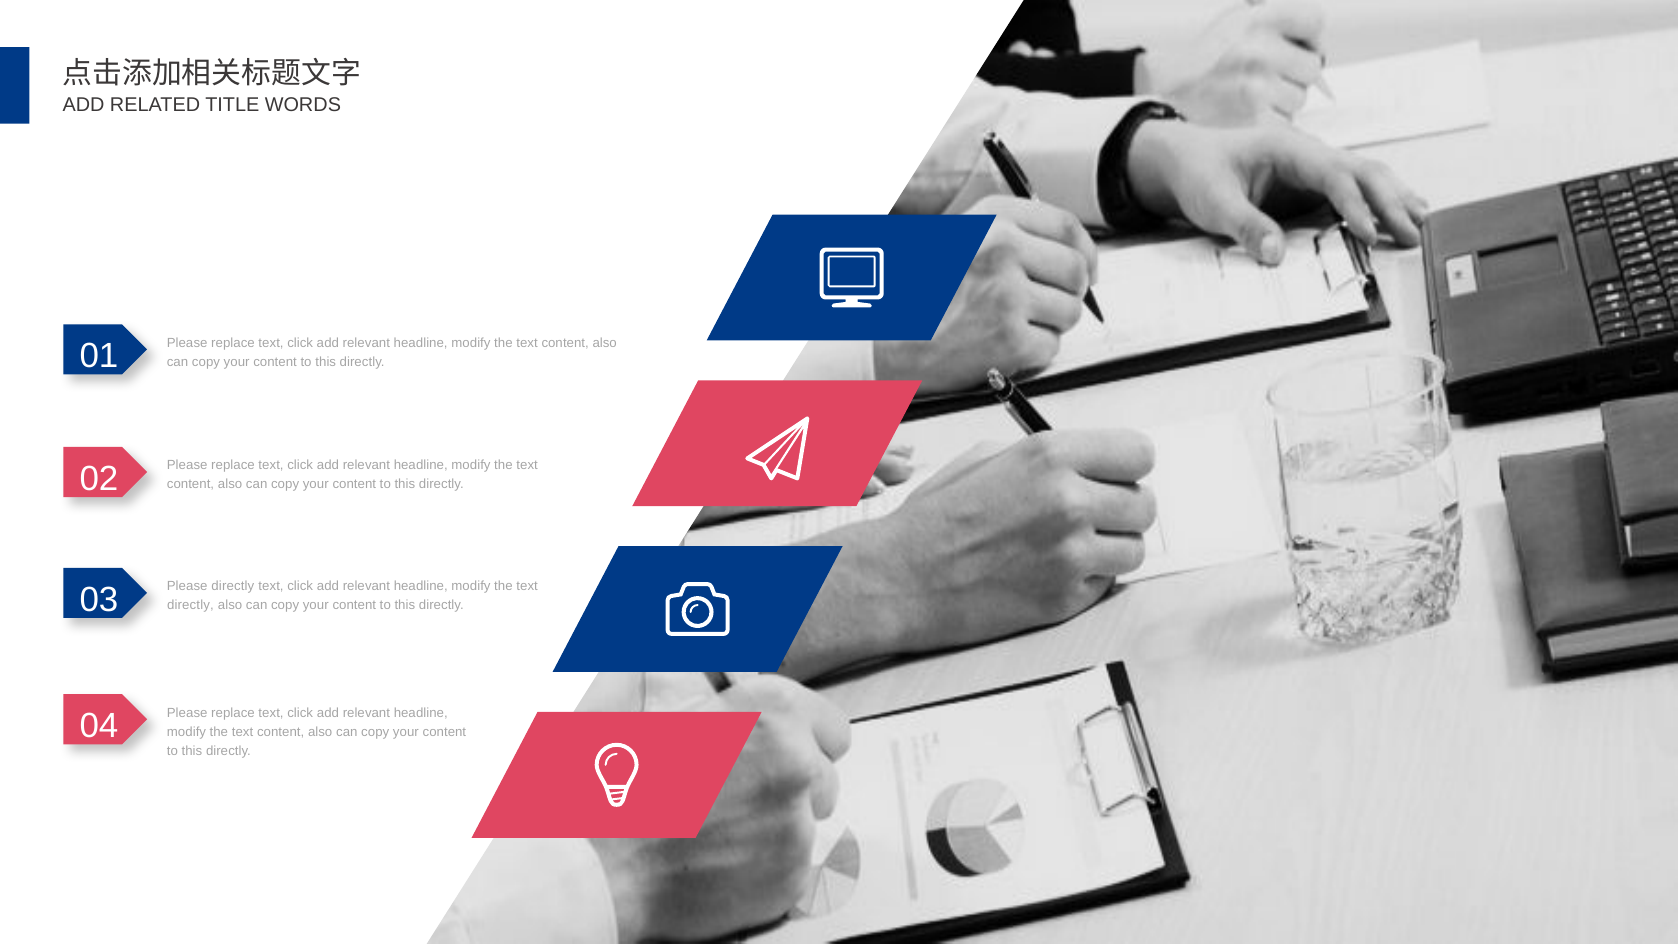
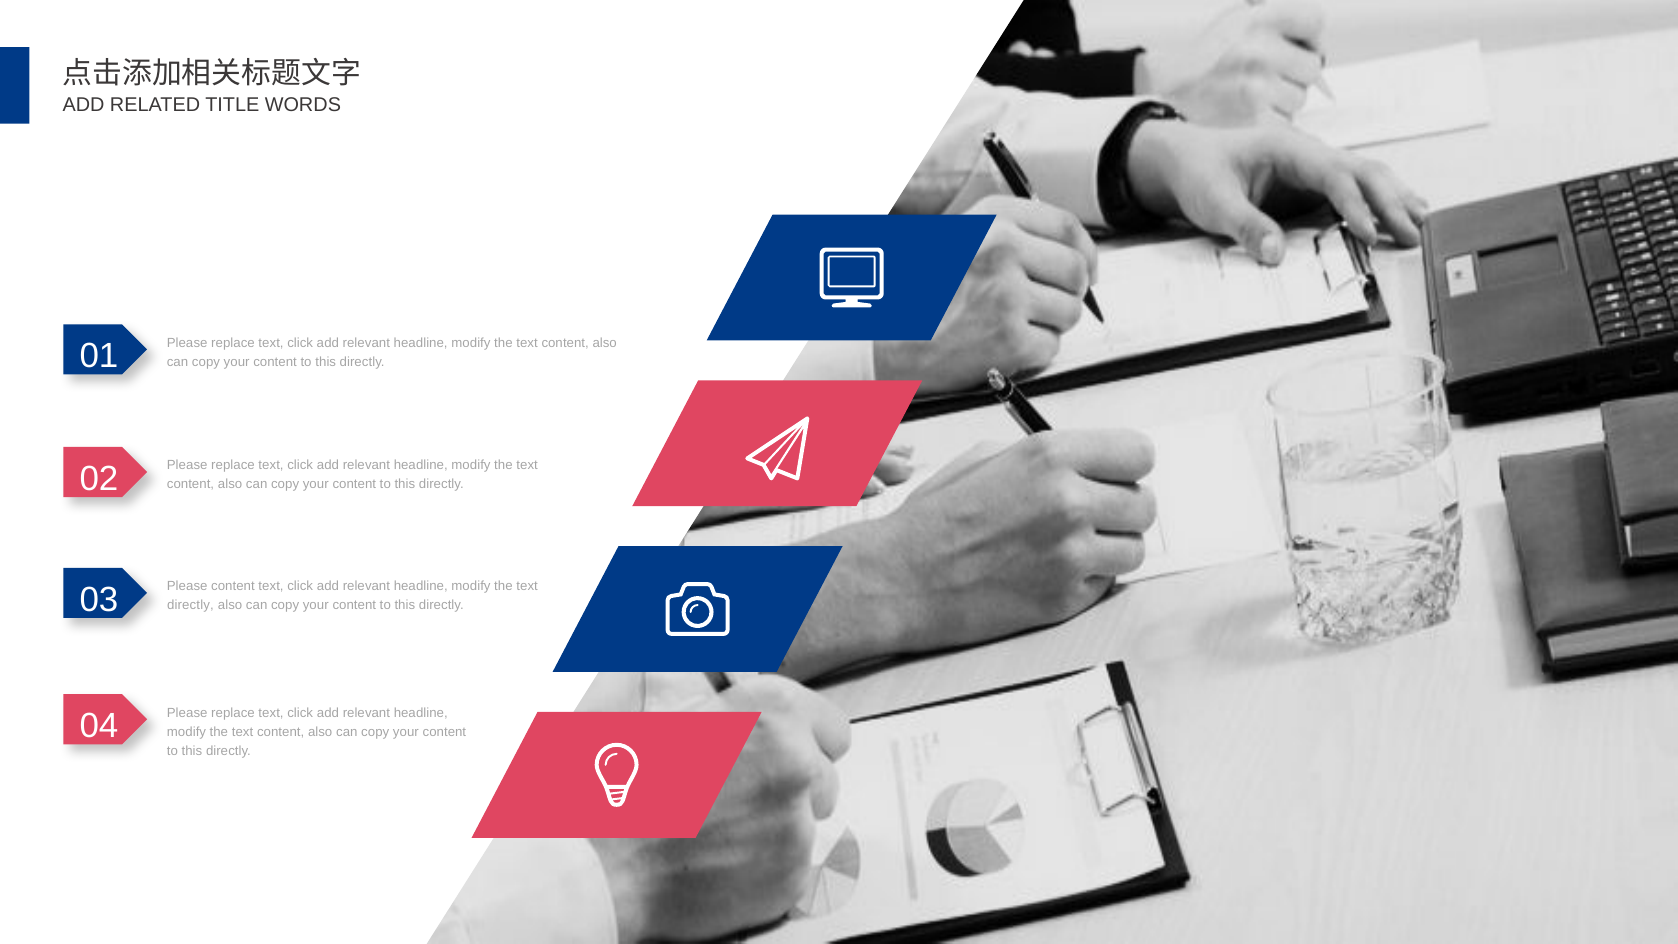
Please directly: directly -> content (233, 586)
